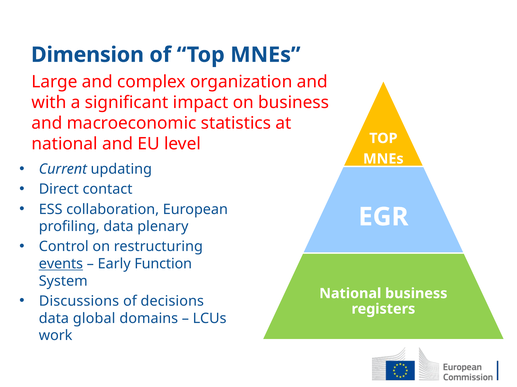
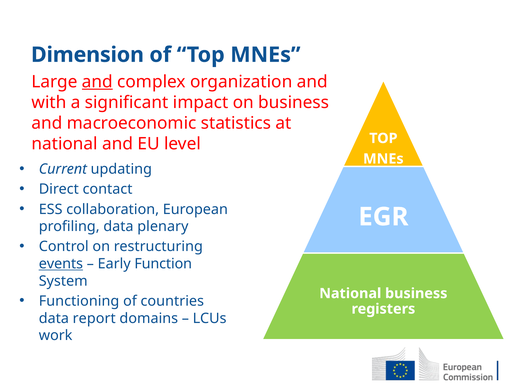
and underline: none -> present (97, 82)
Discussions: Discussions -> Functioning (79, 302)
decisions: decisions -> countries (172, 302)
global: global -> report (94, 319)
